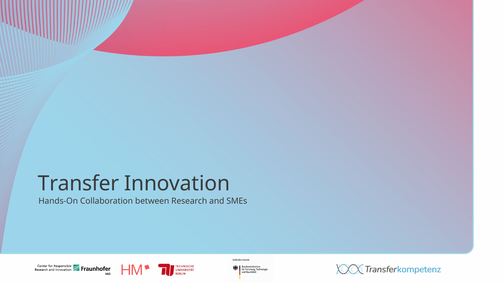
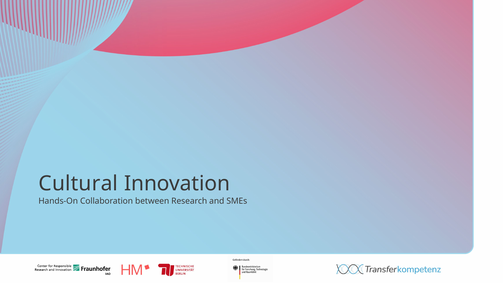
Transfer: Transfer -> Cultural (78, 183)
